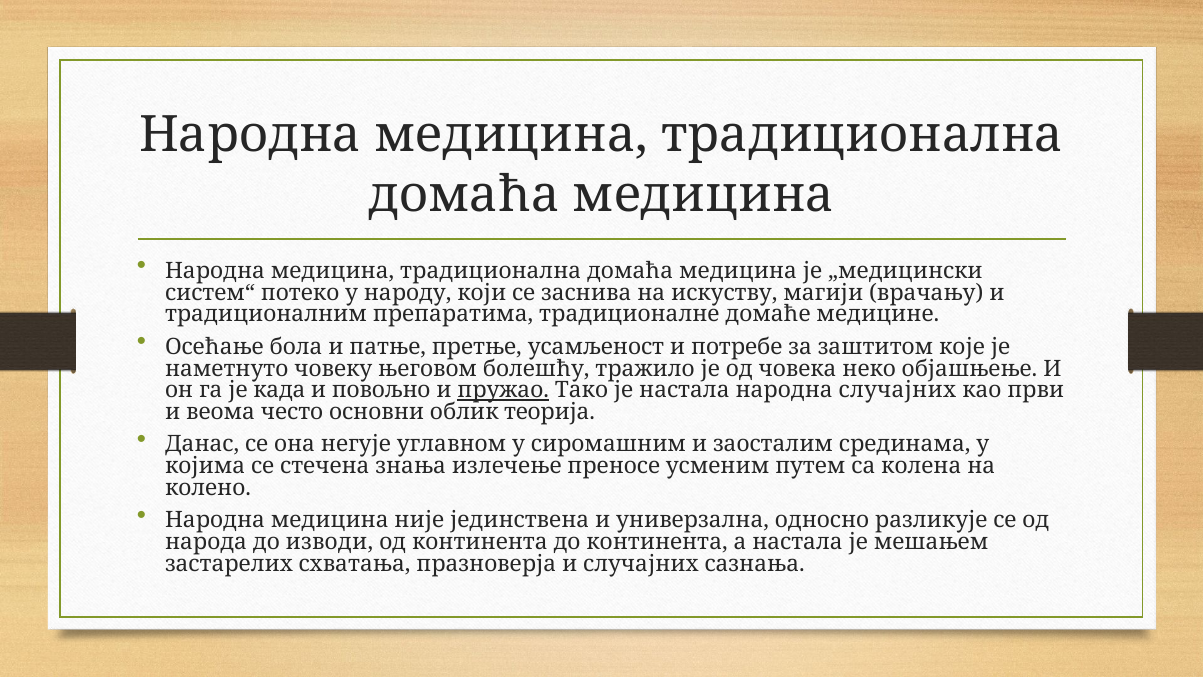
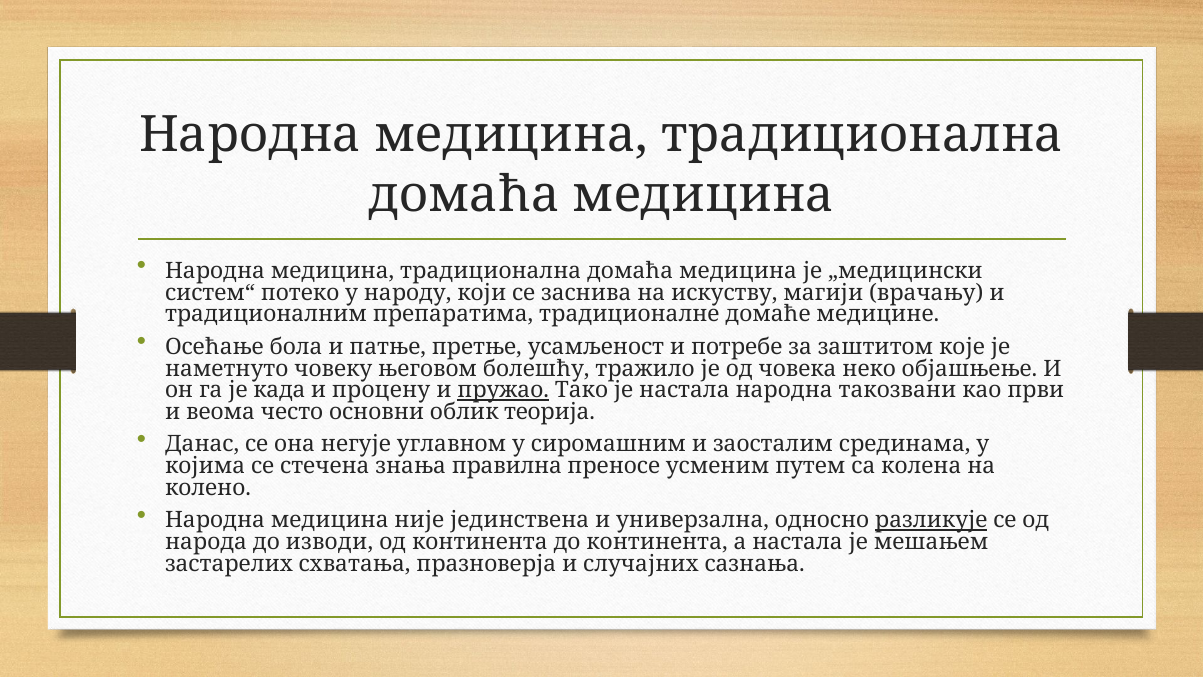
повољно: повољно -> процену (381, 390)
народна случајних: случајних -> такозвани (897, 390)
излечење: излечење -> правилна (507, 466)
разликује underline: none -> present (931, 520)
